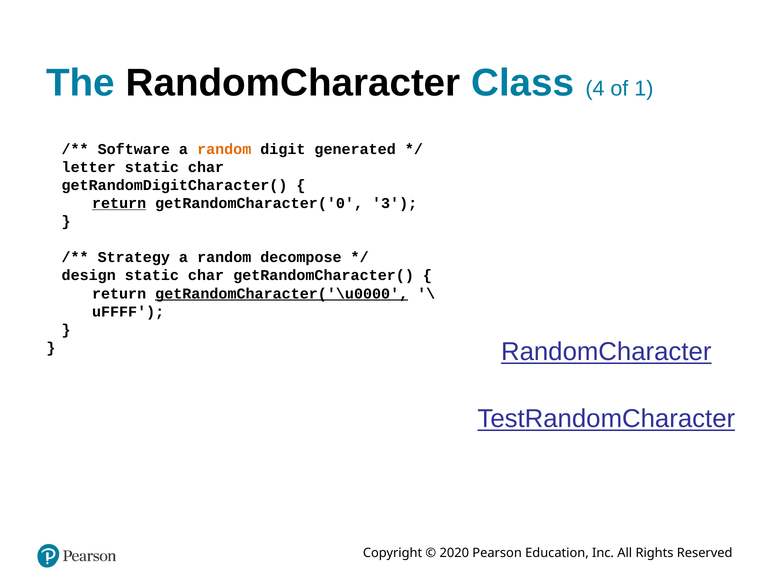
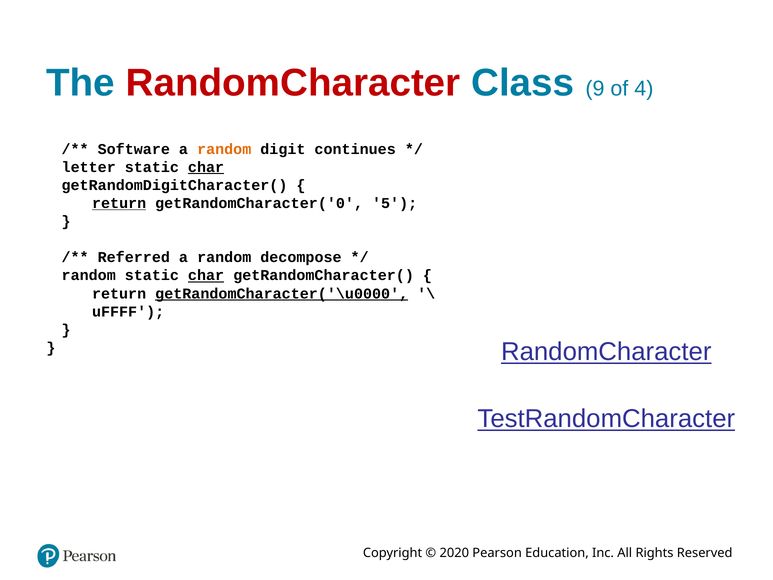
RandomCharacter colour: black -> red (293, 83)
4: 4 -> 9 (595, 88)
1: 1 -> 4 (644, 88)
generated: generated -> continues (355, 149)
char underline: none -> present (206, 167)
3: 3 -> 5 (395, 203)
Strategy: Strategy -> Referred (134, 257)
design: design -> random (89, 275)
char underline: none -> present (206, 275)
